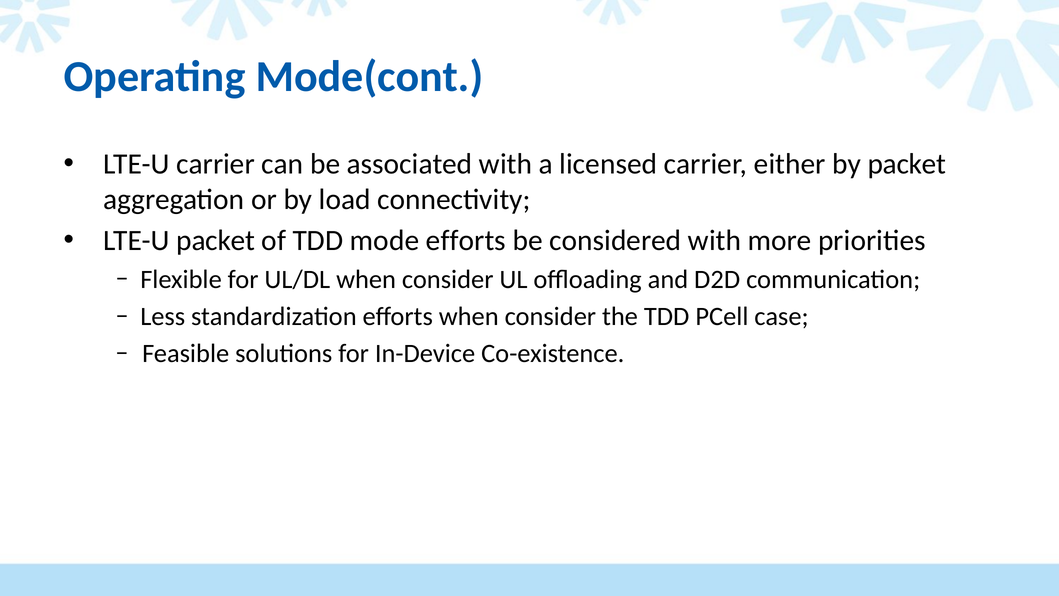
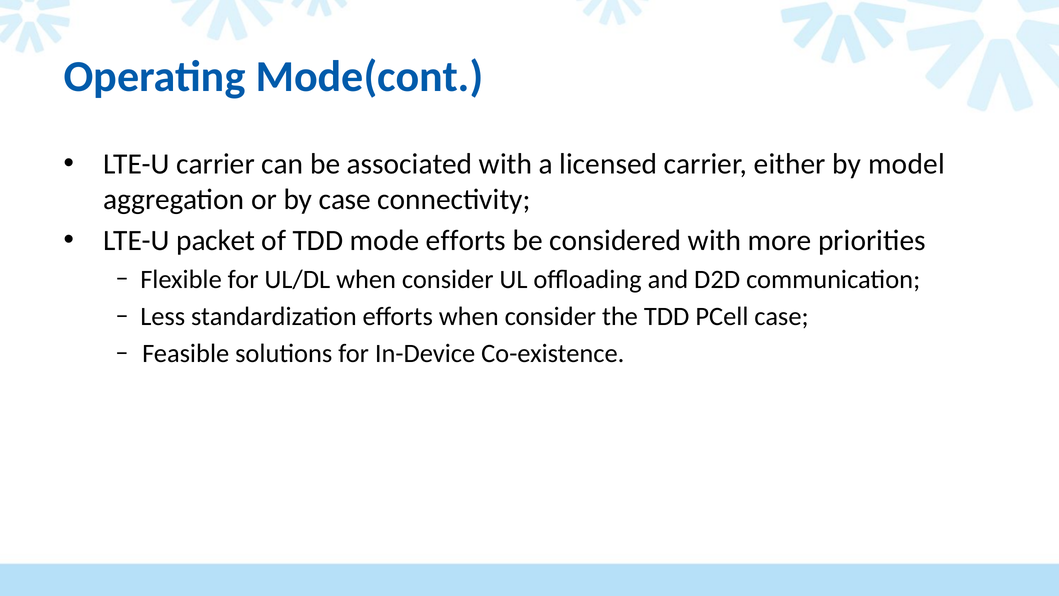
by packet: packet -> model (907, 164)
by load: load -> case (345, 199)
